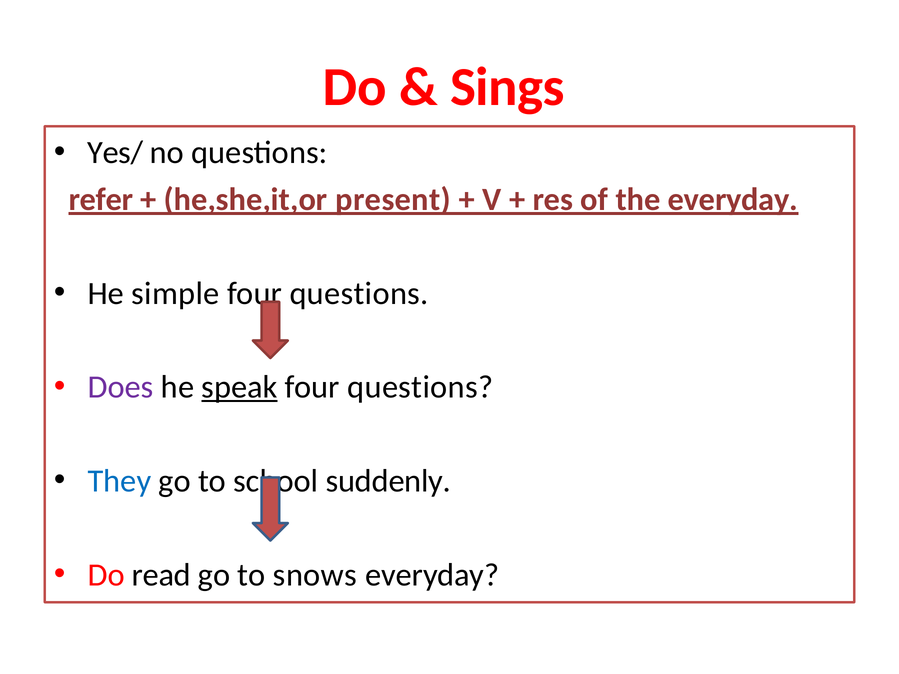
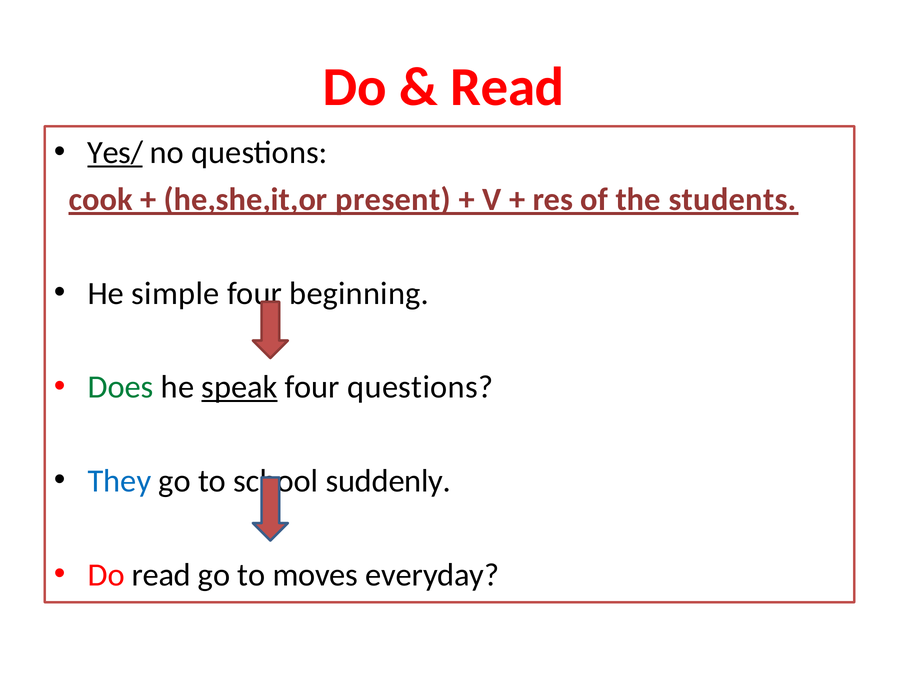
Sings: Sings -> Read (507, 87)
Yes/ underline: none -> present (115, 153)
refer: refer -> cook (101, 200)
the everyday: everyday -> students (733, 200)
questions: questions -> beginning (359, 293)
Does colour: purple -> green (121, 387)
snows: snows -> moves (315, 575)
